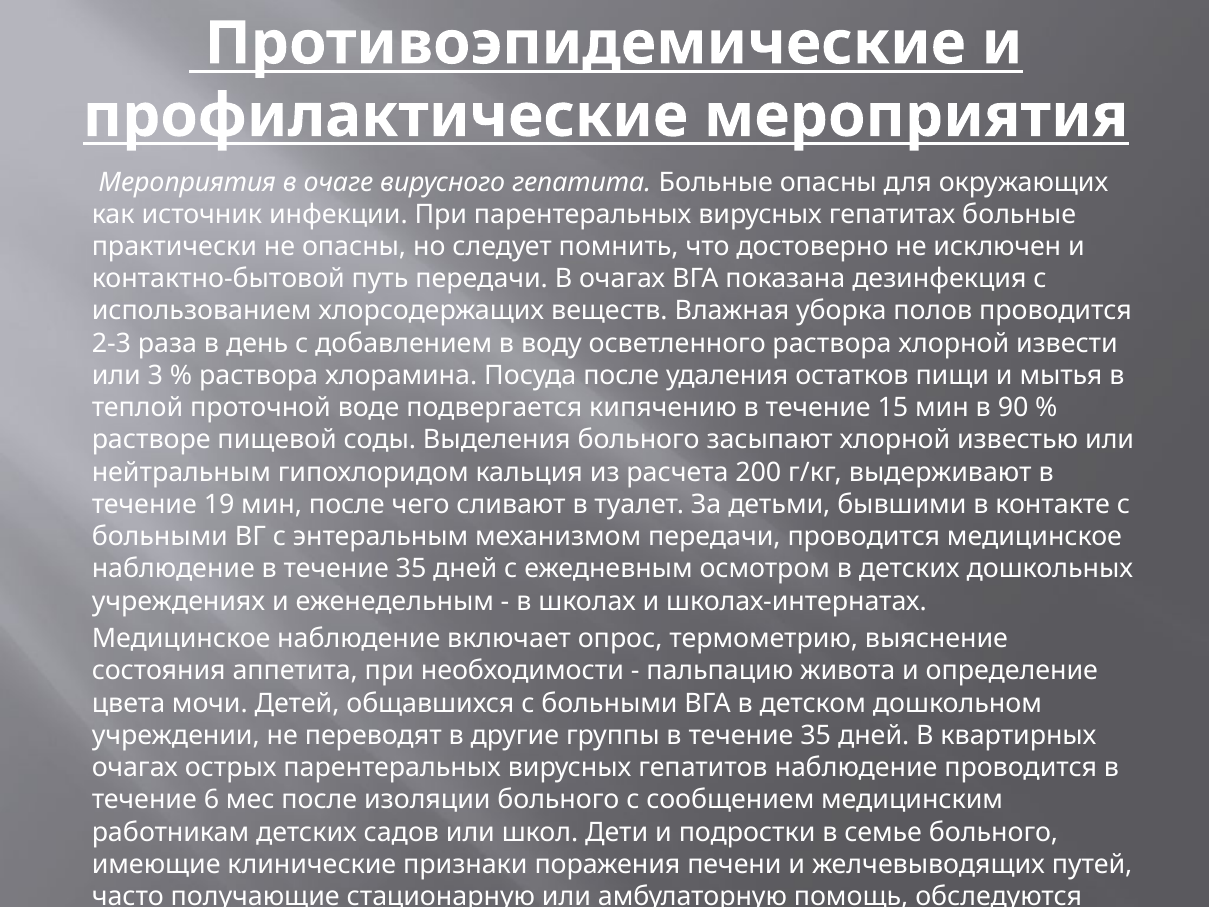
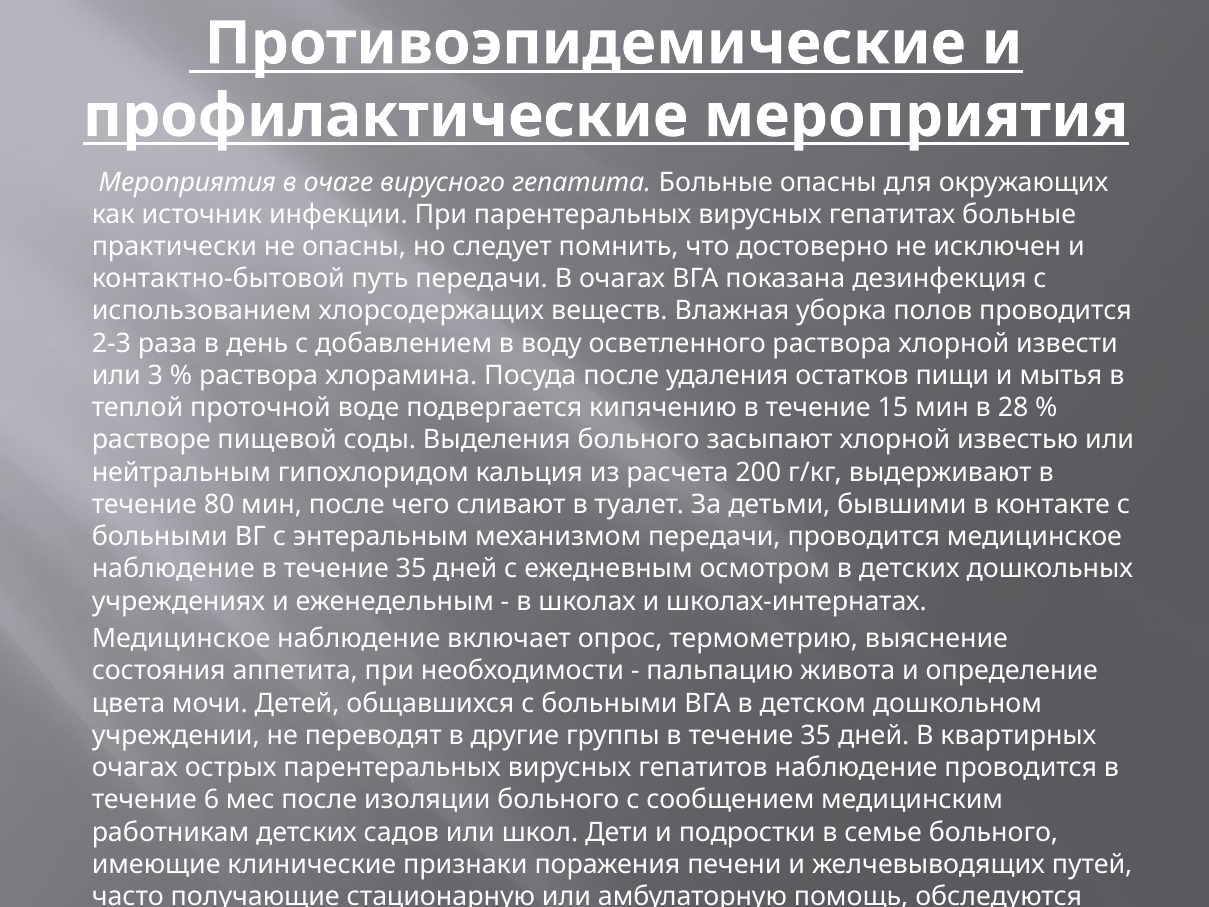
90: 90 -> 28 (1013, 408)
19: 19 -> 80 (219, 504)
